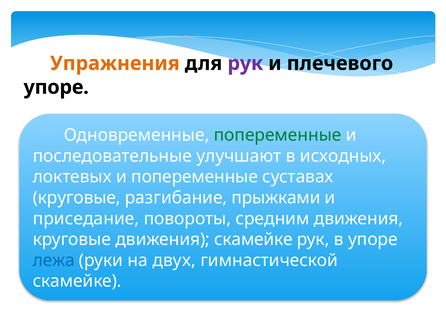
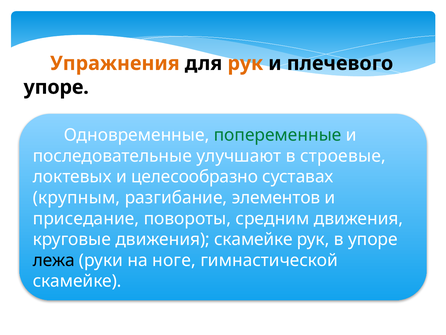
рук colour: purple -> orange (245, 63)
исходных: исходных -> строевые (343, 156)
и попеременные: попеременные -> целесообразно (195, 177)
круговые: круговые -> крупным (76, 197)
прыжками: прыжками -> элементов (276, 197)
лежа colour: blue -> black (54, 260)
двух: двух -> ноге (174, 260)
